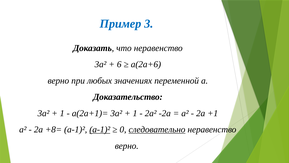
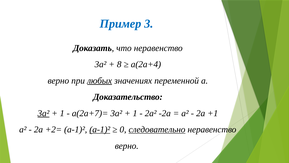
6: 6 -> 8 (119, 64)
а(2а+6: а(2а+6 -> а(2а+4 (146, 64)
любых underline: none -> present (100, 80)
3а² underline: none -> present (43, 113)
а(2а+1)=: а(2а+1)= -> а(2а+7)= (90, 113)
+8=: +8= -> +2= (54, 129)
